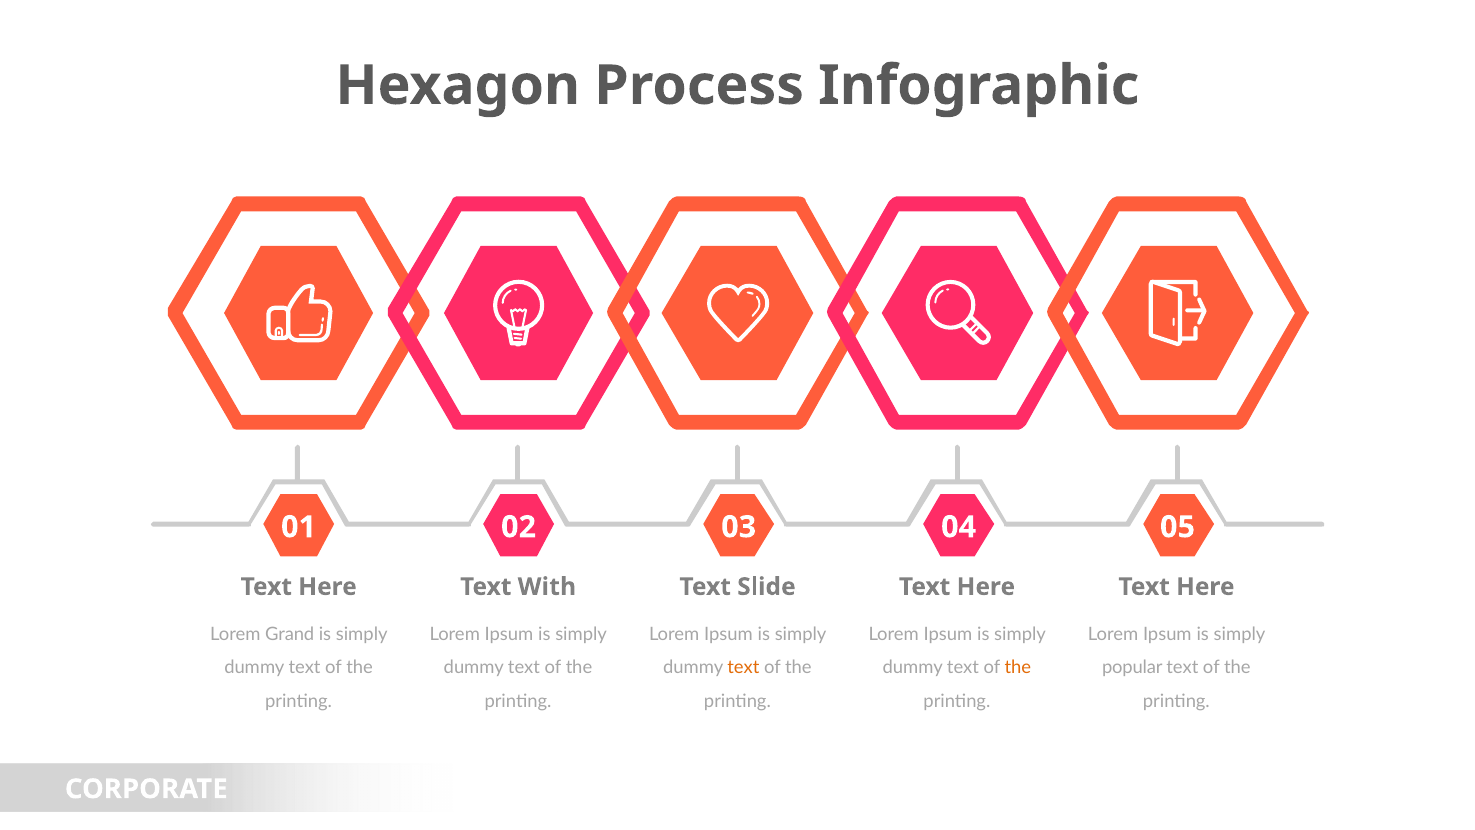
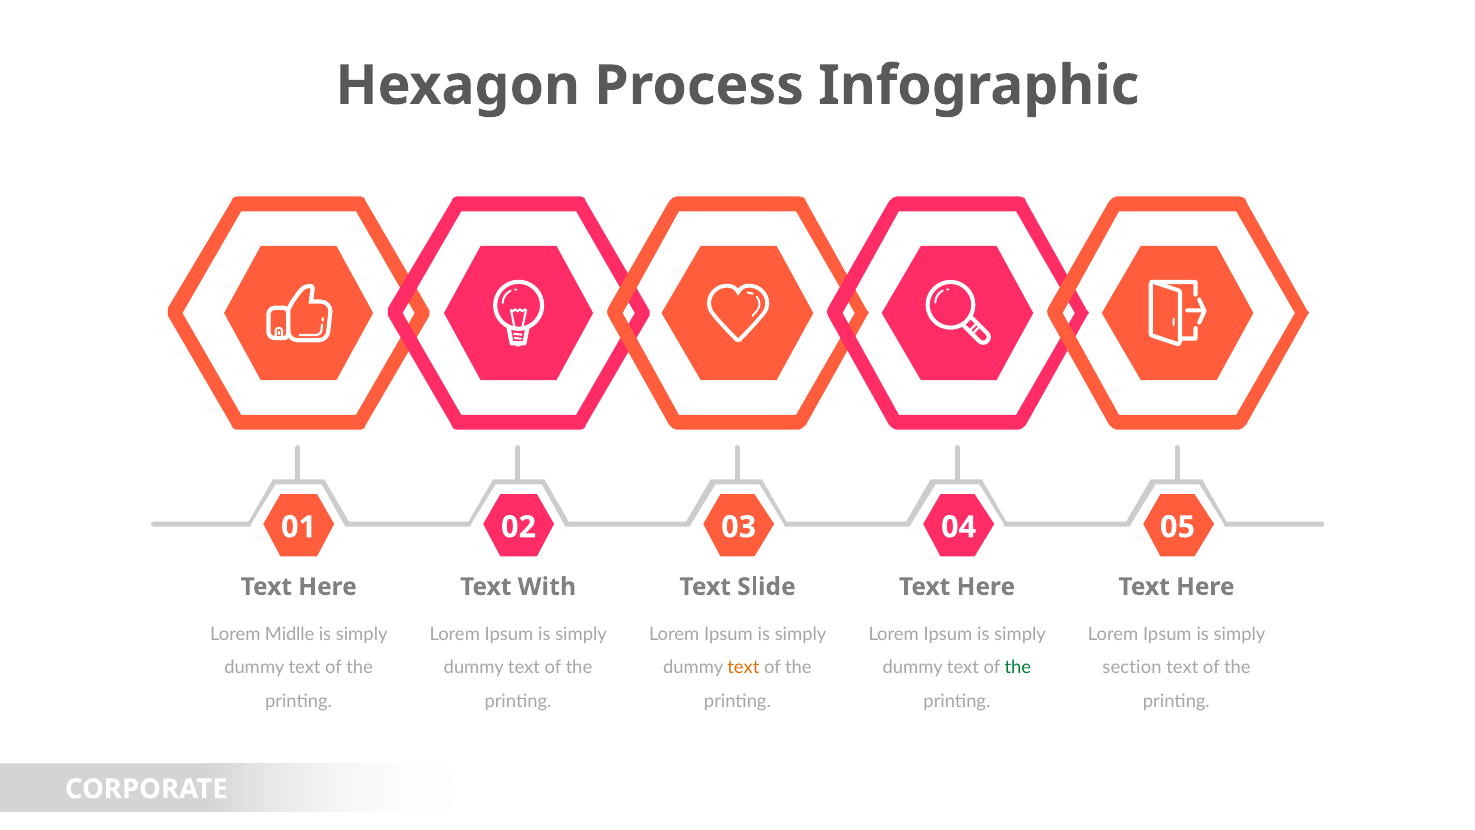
Grand: Grand -> Midlle (290, 634)
the colour: orange -> green (1018, 668)
popular: popular -> section (1132, 668)
